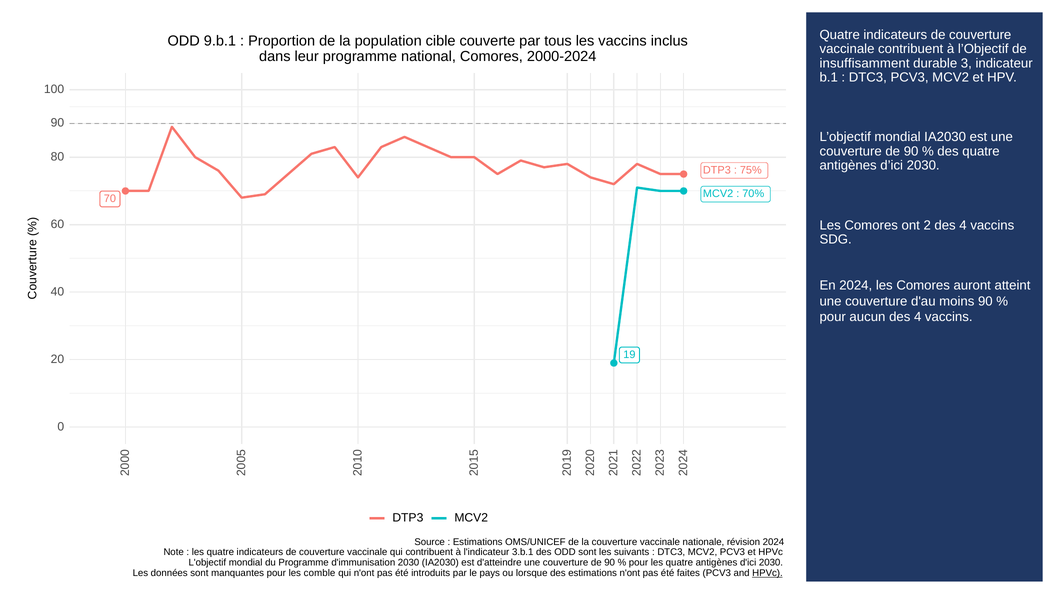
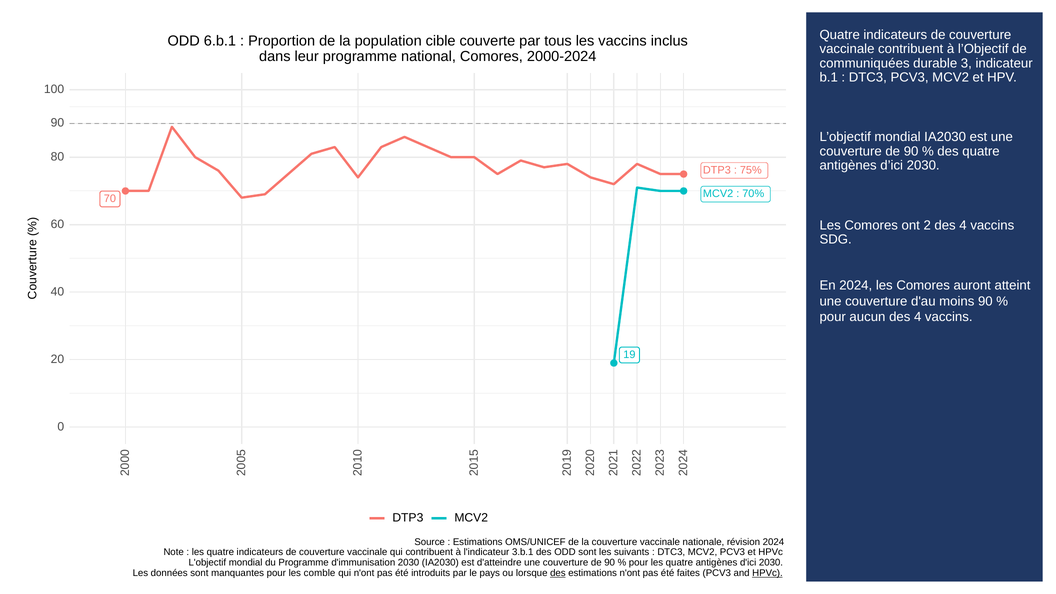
9.b.1: 9.b.1 -> 6.b.1 (220, 41)
insuffisamment: insuffisamment -> communiquées (865, 63)
des underline: none -> present (558, 573)
